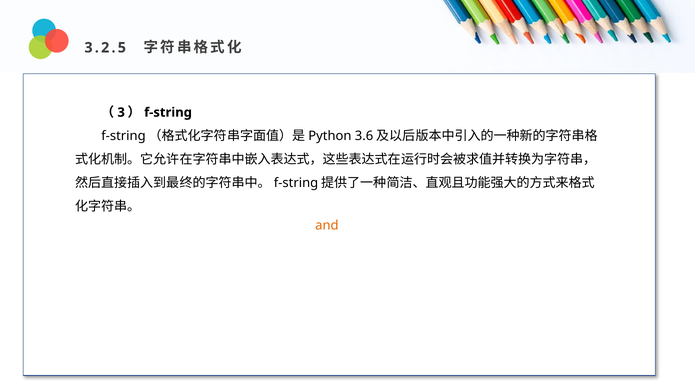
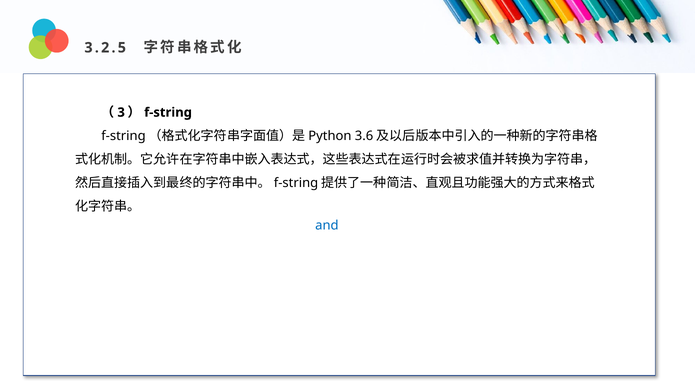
and colour: orange -> blue (327, 225)
